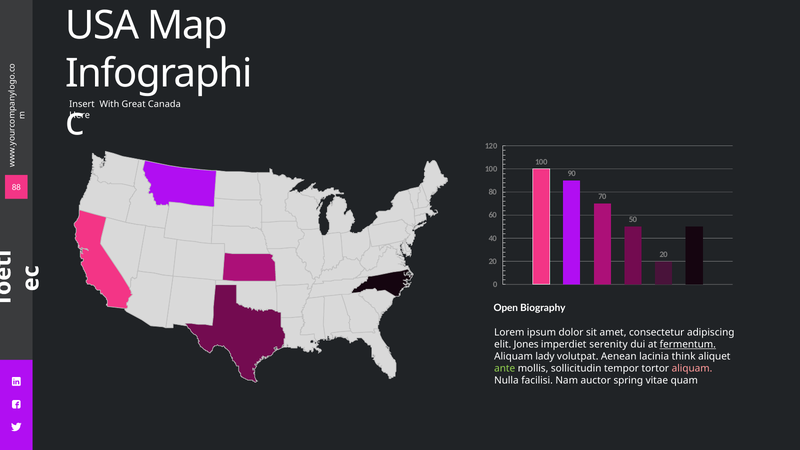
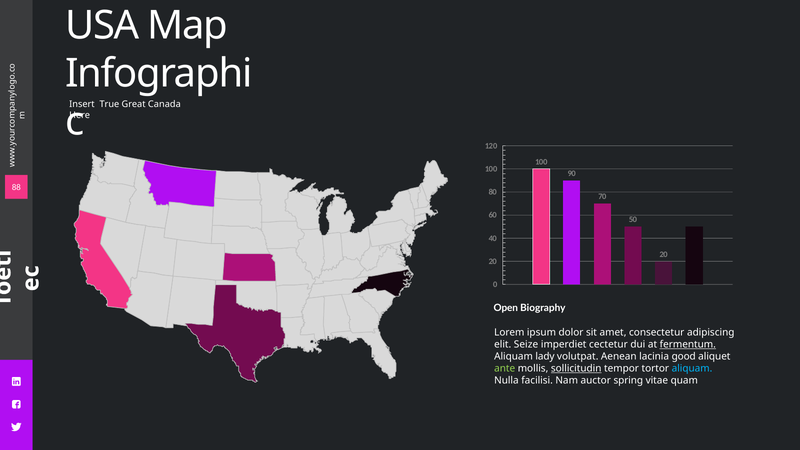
With: With -> True (109, 104)
Jones: Jones -> Seize (526, 344)
serenity: serenity -> cectetur (608, 344)
think: think -> good (684, 356)
sollicitudin underline: none -> present (576, 368)
aliquam colour: pink -> light blue (692, 368)
